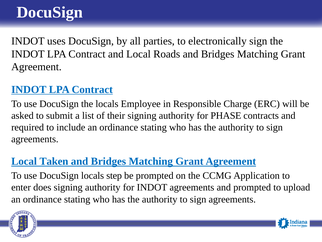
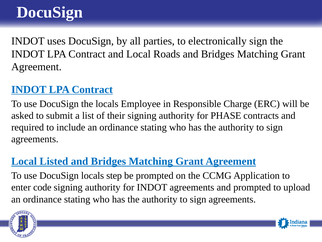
Taken: Taken -> Listed (54, 161)
does: does -> code (42, 187)
